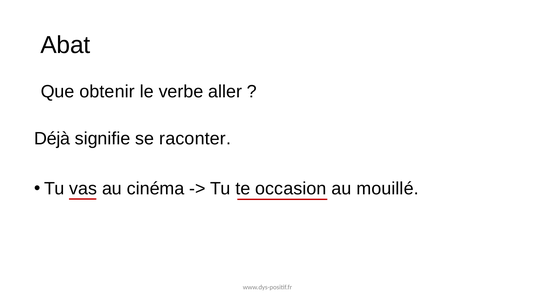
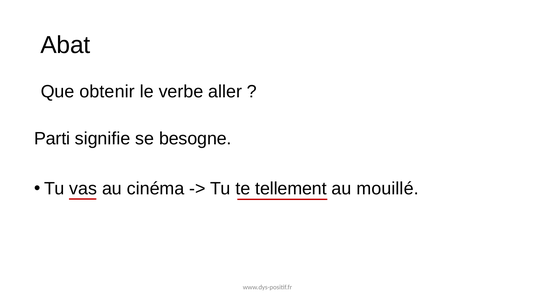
Déjà: Déjà -> Parti (52, 139)
raconter: raconter -> besogne (195, 139)
occasion: occasion -> tellement (291, 188)
